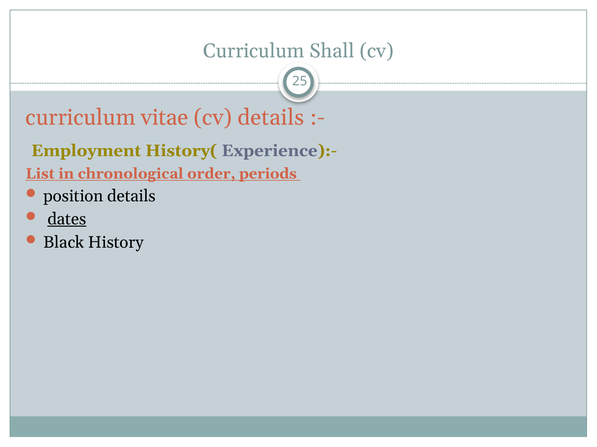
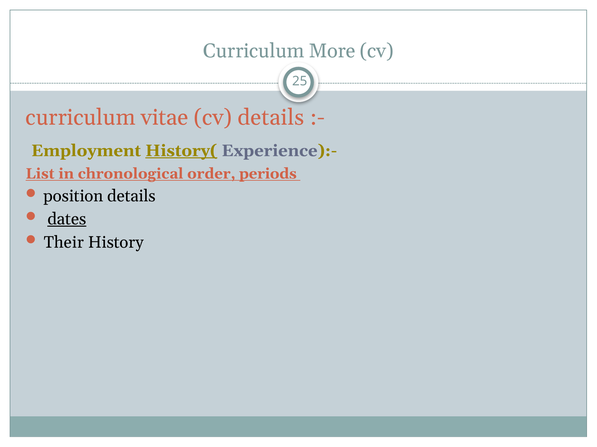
Shall: Shall -> More (332, 51)
History( underline: none -> present (181, 151)
Black: Black -> Their (64, 243)
